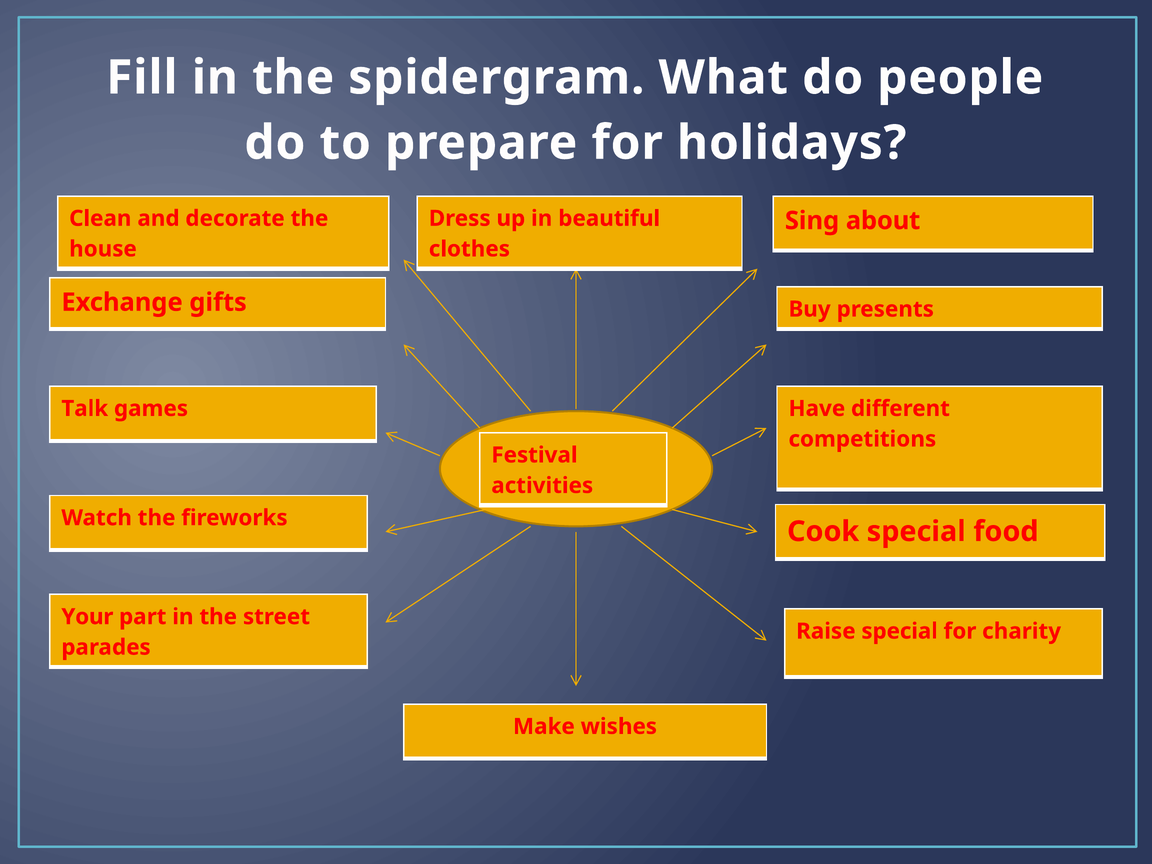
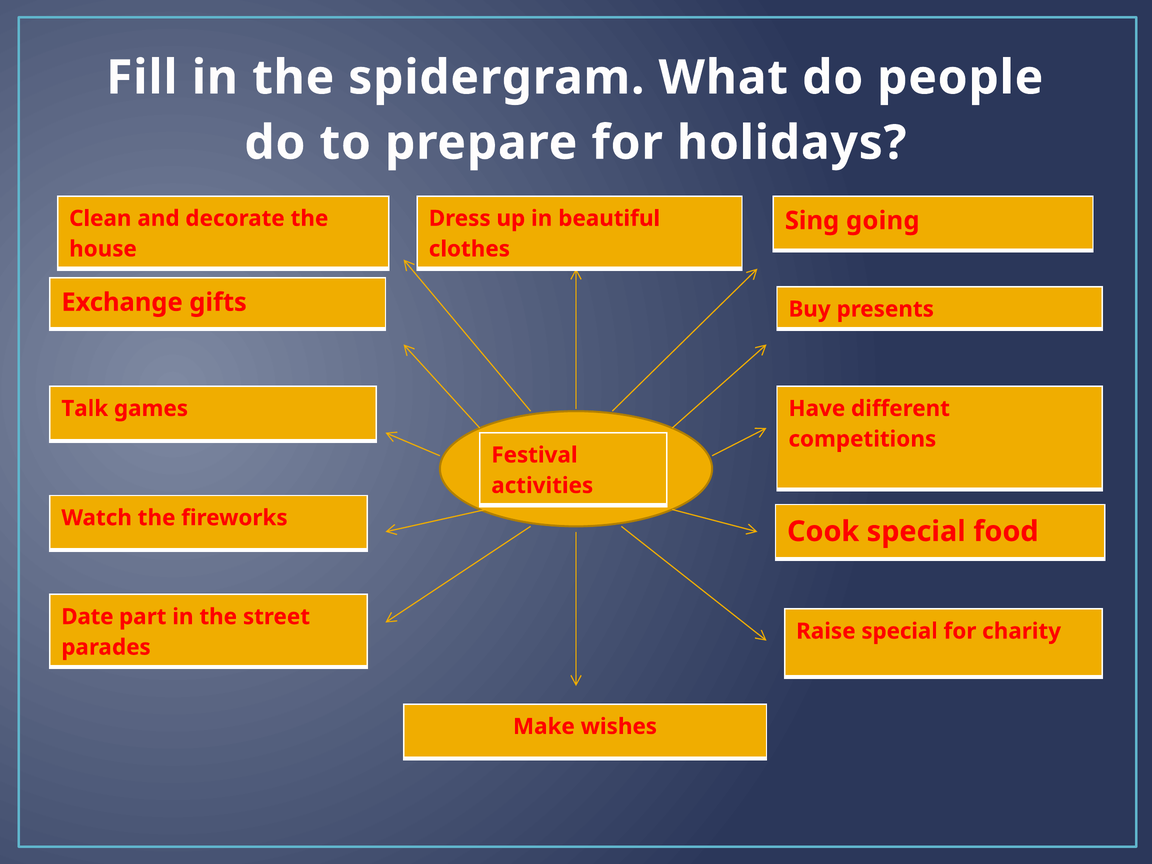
about: about -> going (883, 221)
Your: Your -> Date (87, 617)
